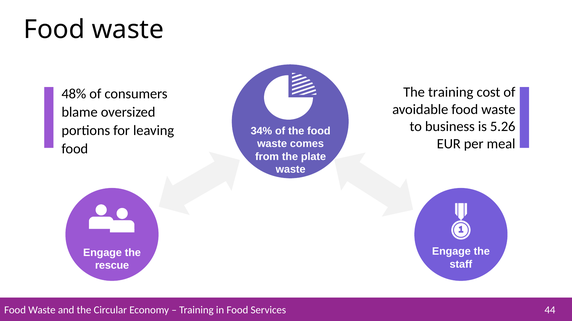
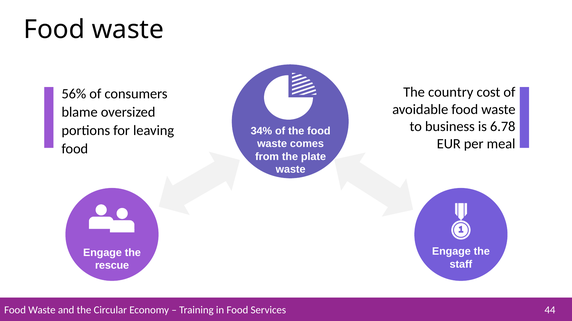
The training: training -> country (451, 92)
48%: 48% -> 56% (74, 94)
5.26: 5.26 -> 6.78 (503, 127)
